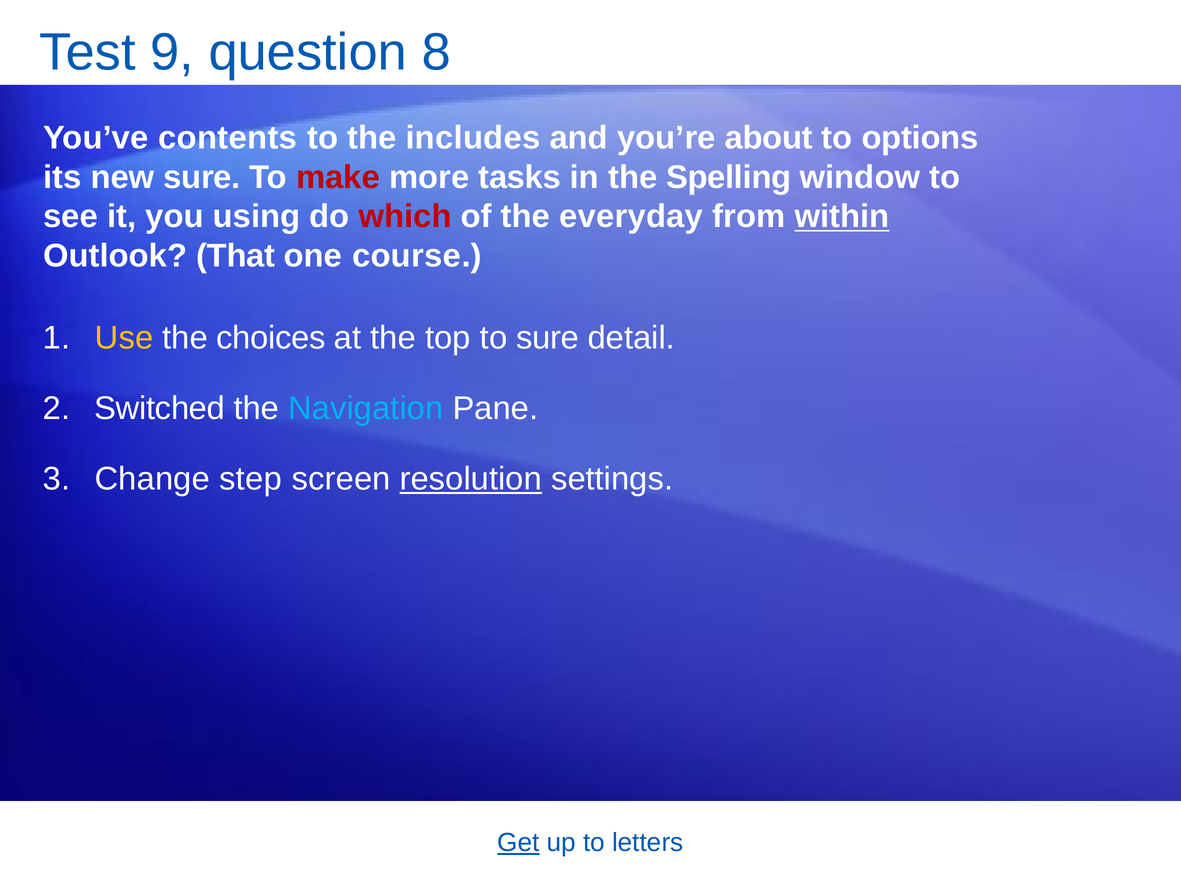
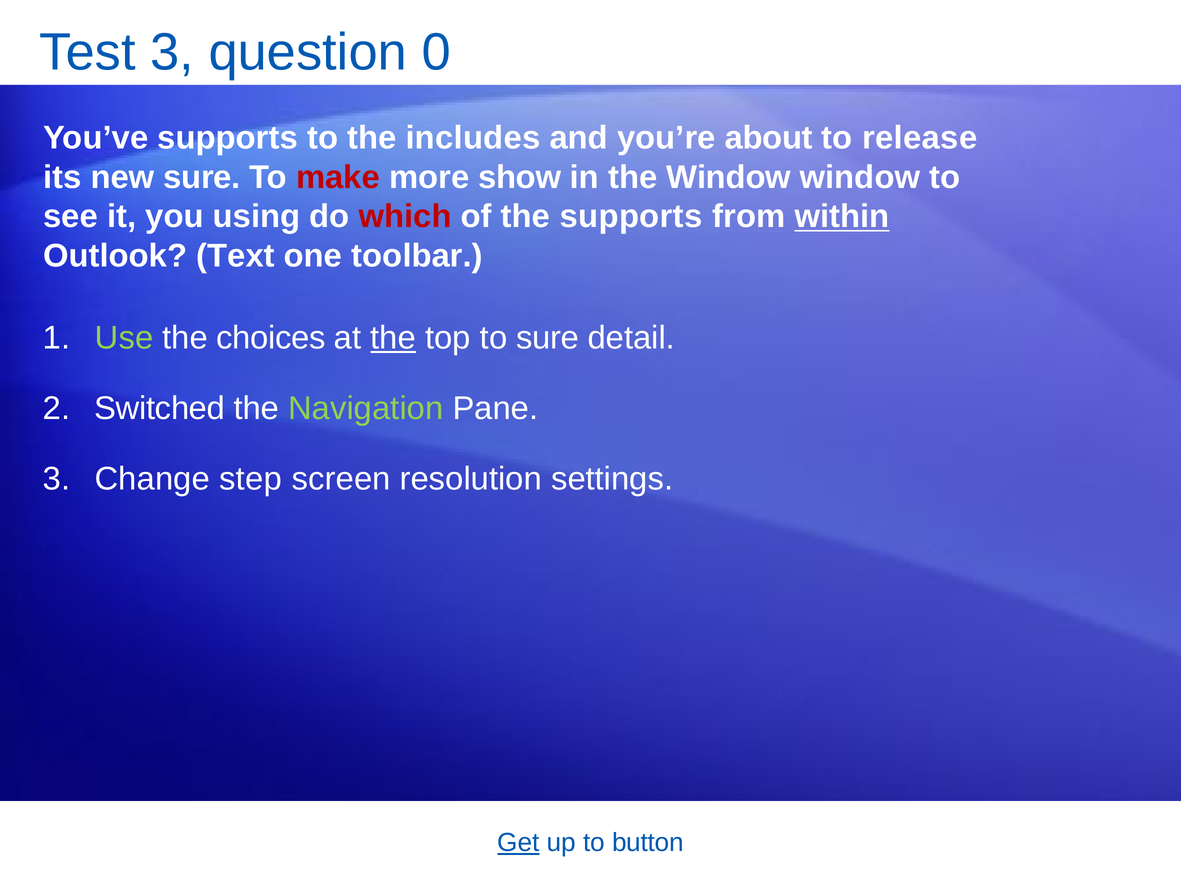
Test 9: 9 -> 3 (172, 52)
8: 8 -> 0 (436, 52)
You’ve contents: contents -> supports (228, 138)
options: options -> release (920, 138)
tasks: tasks -> show (520, 177)
the Spelling: Spelling -> Window (729, 177)
the everyday: everyday -> supports (631, 217)
That: That -> Text (236, 256)
course: course -> toolbar (417, 256)
Use colour: yellow -> light green (124, 338)
the underline: none -> present (393, 338)
Navigation colour: light blue -> light green (366, 408)
resolution underline: present -> none (471, 479)
letters: letters -> button (648, 843)
